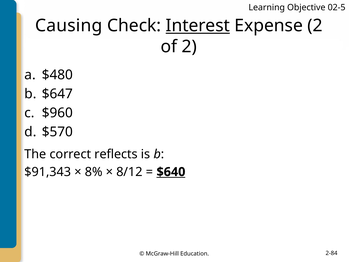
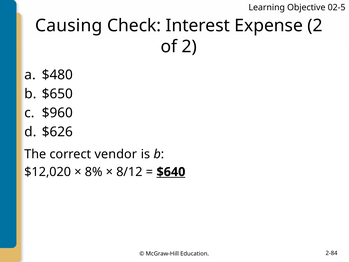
Interest underline: present -> none (198, 26)
$647: $647 -> $650 (57, 94)
$570: $570 -> $626 (57, 132)
reflects: reflects -> vendor (116, 154)
$91,343: $91,343 -> $12,020 (48, 172)
